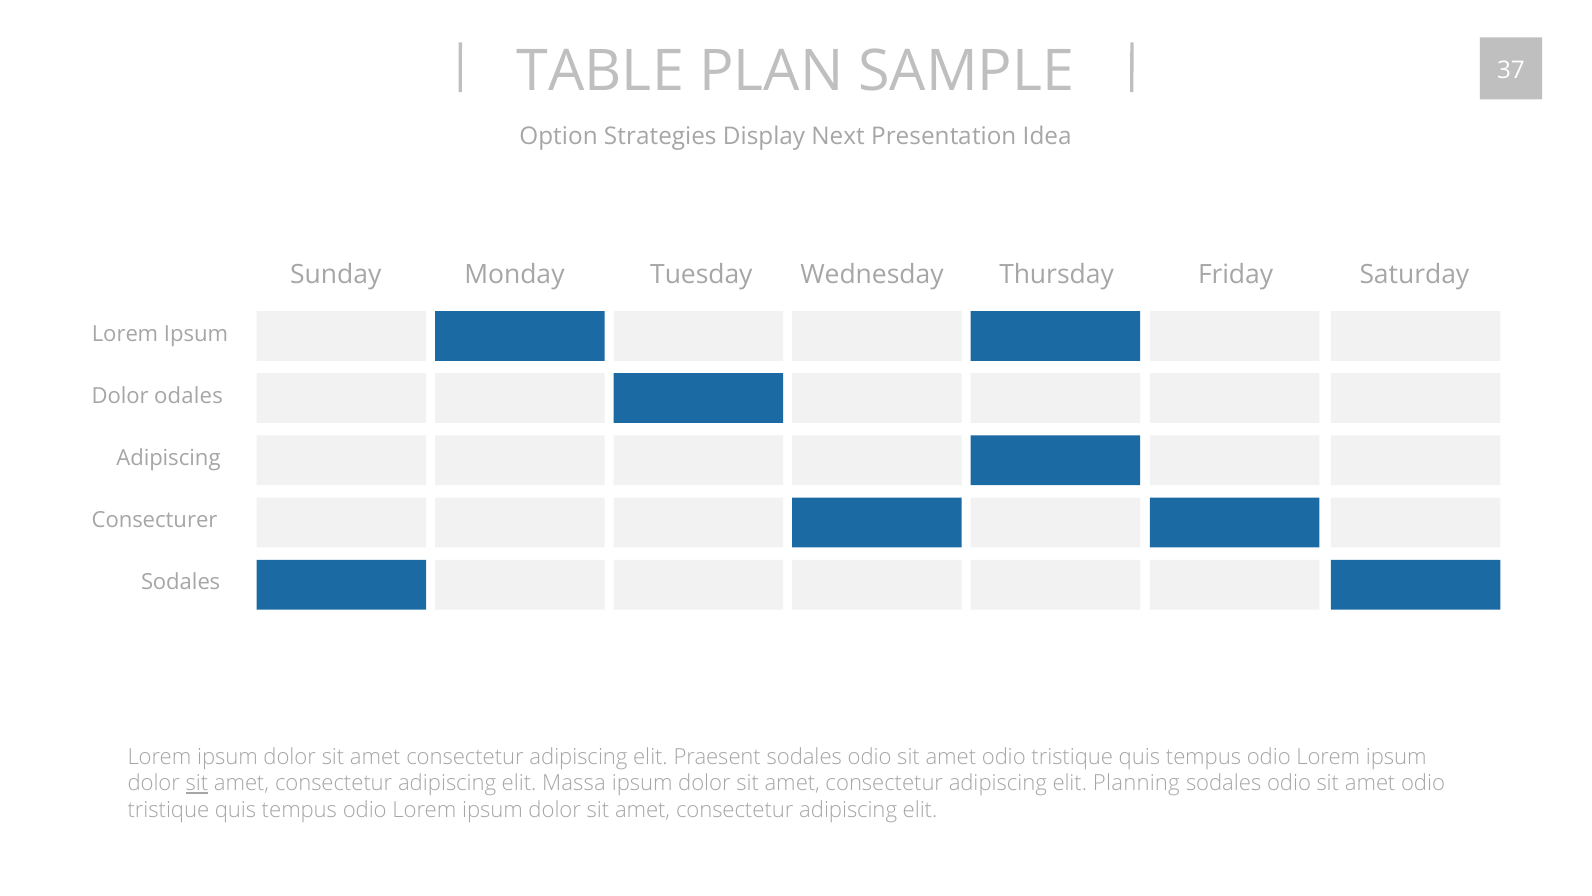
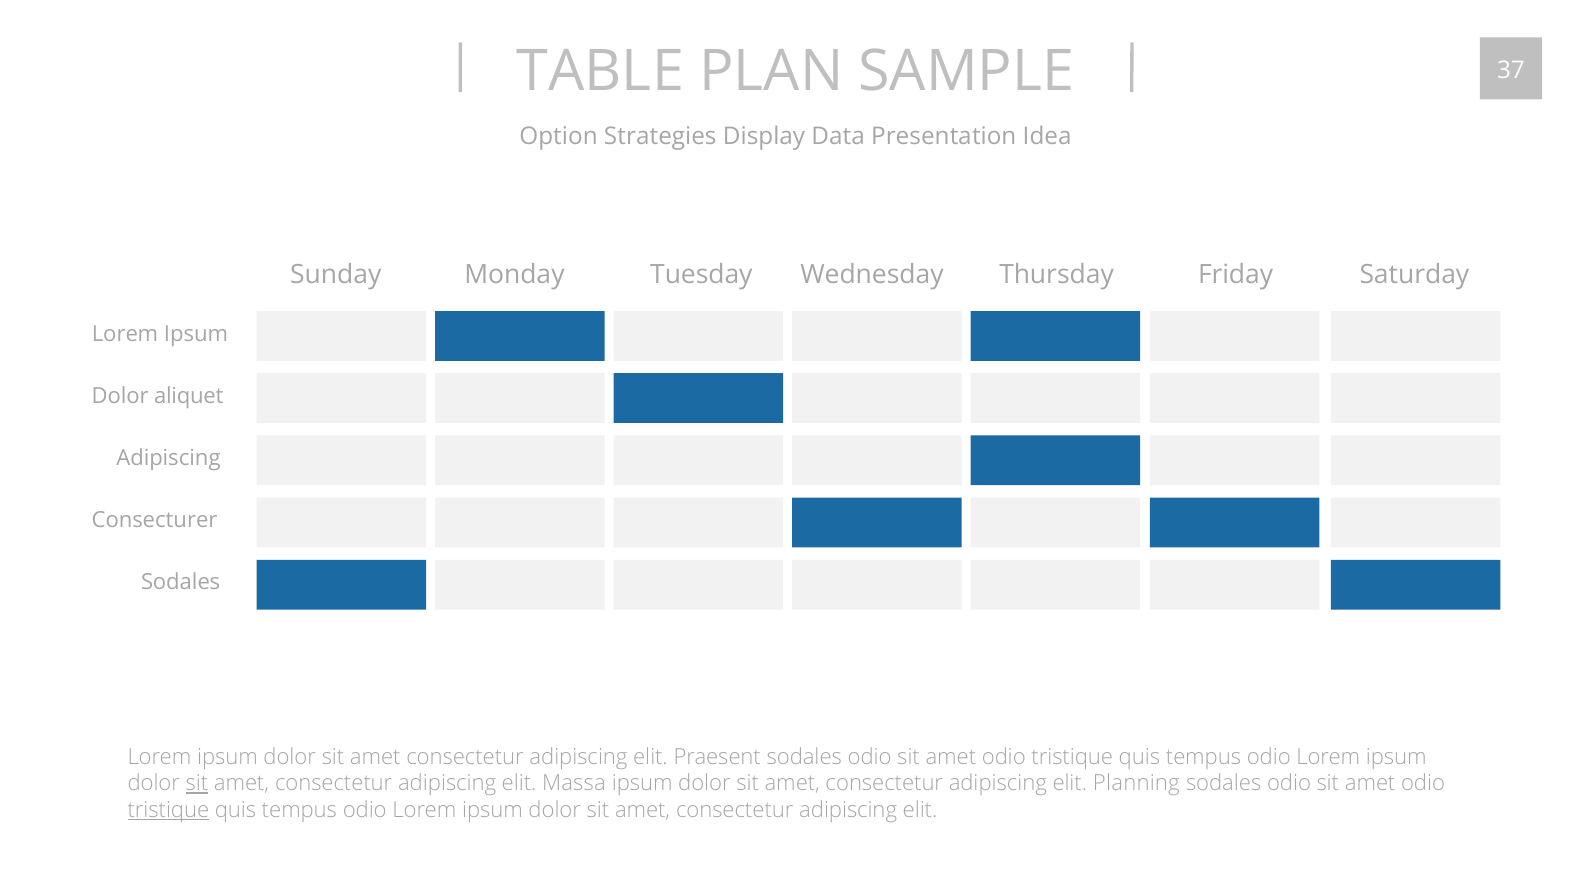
Next: Next -> Data (838, 136)
odales: odales -> aliquet (189, 396)
tristique underline: none -> present (168, 810)
